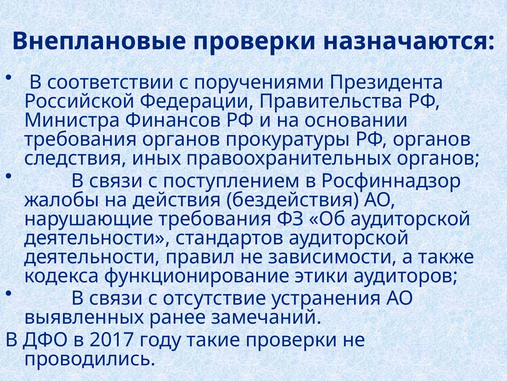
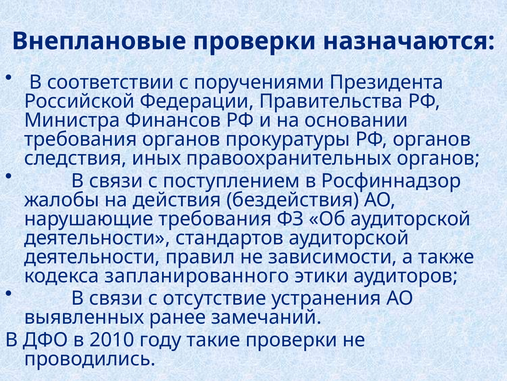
функционирование: функционирование -> запланированного (197, 275)
2017: 2017 -> 2010 (112, 339)
